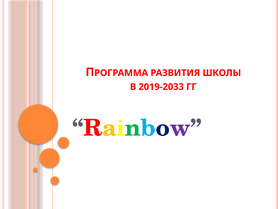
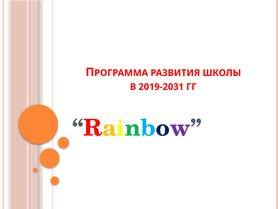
2019-2033: 2019-2033 -> 2019-2031 (161, 87)
